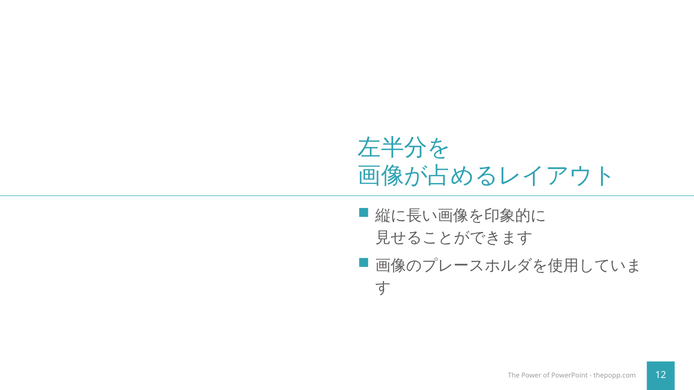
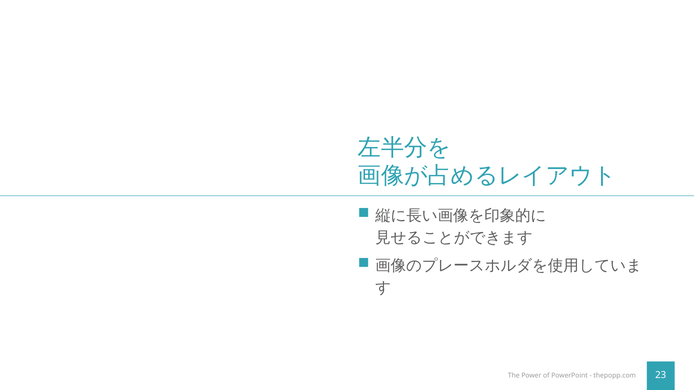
12: 12 -> 23 (661, 375)
